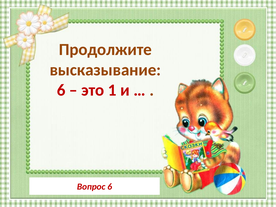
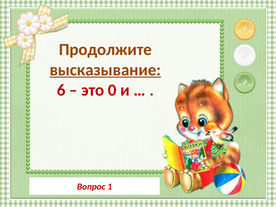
высказывание underline: none -> present (105, 70)
1: 1 -> 0 (112, 90)
Вопрос 6: 6 -> 1 (110, 187)
